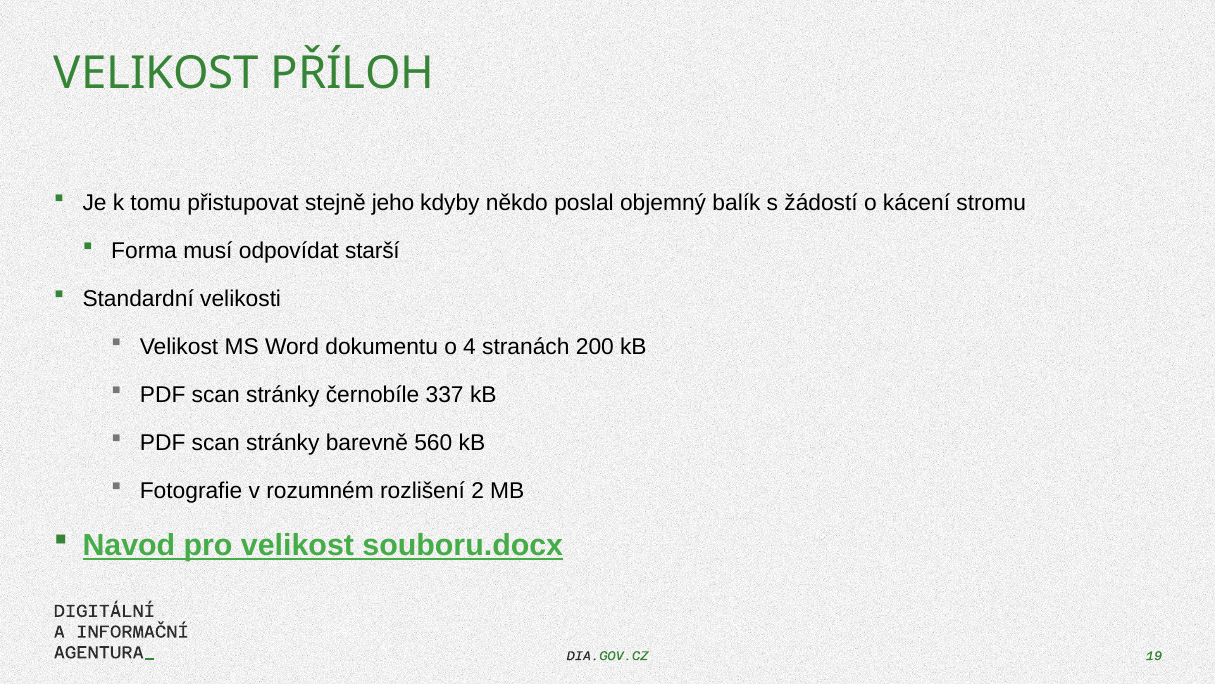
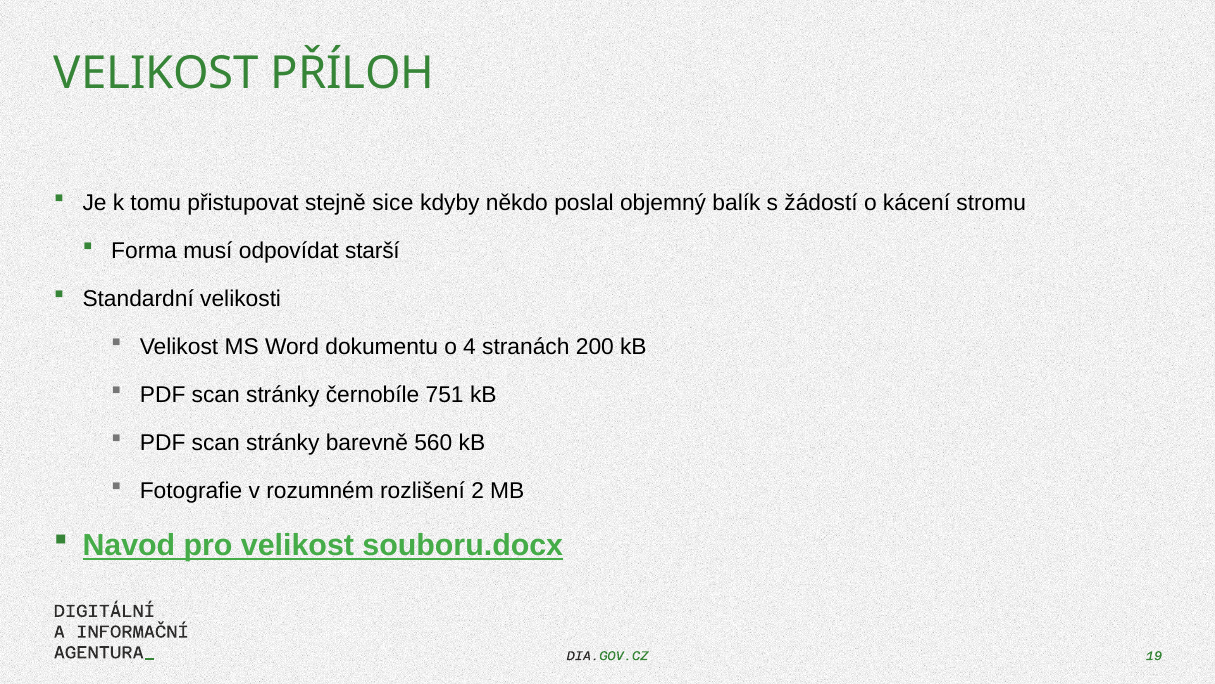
jeho: jeho -> sice (393, 203)
337: 337 -> 751 (445, 395)
